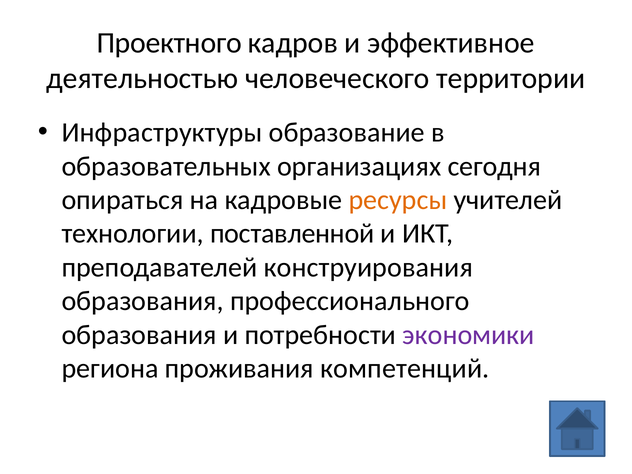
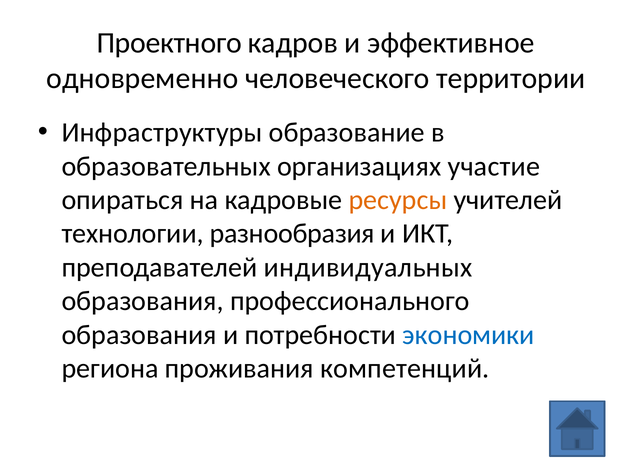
деятельностью: деятельностью -> одновременно (142, 78)
сегодня: сегодня -> участие (494, 166)
поставленной: поставленной -> разнообразия (292, 234)
конструирования: конструирования -> индивидуальных (368, 267)
экономики colour: purple -> blue (469, 335)
